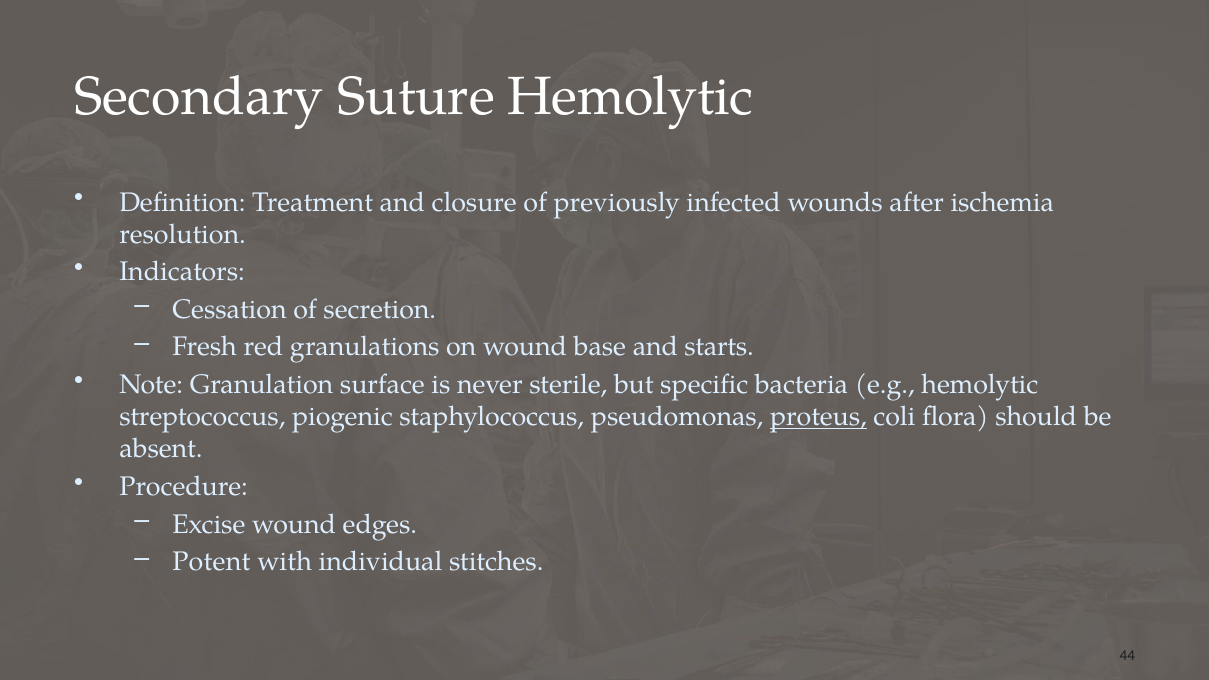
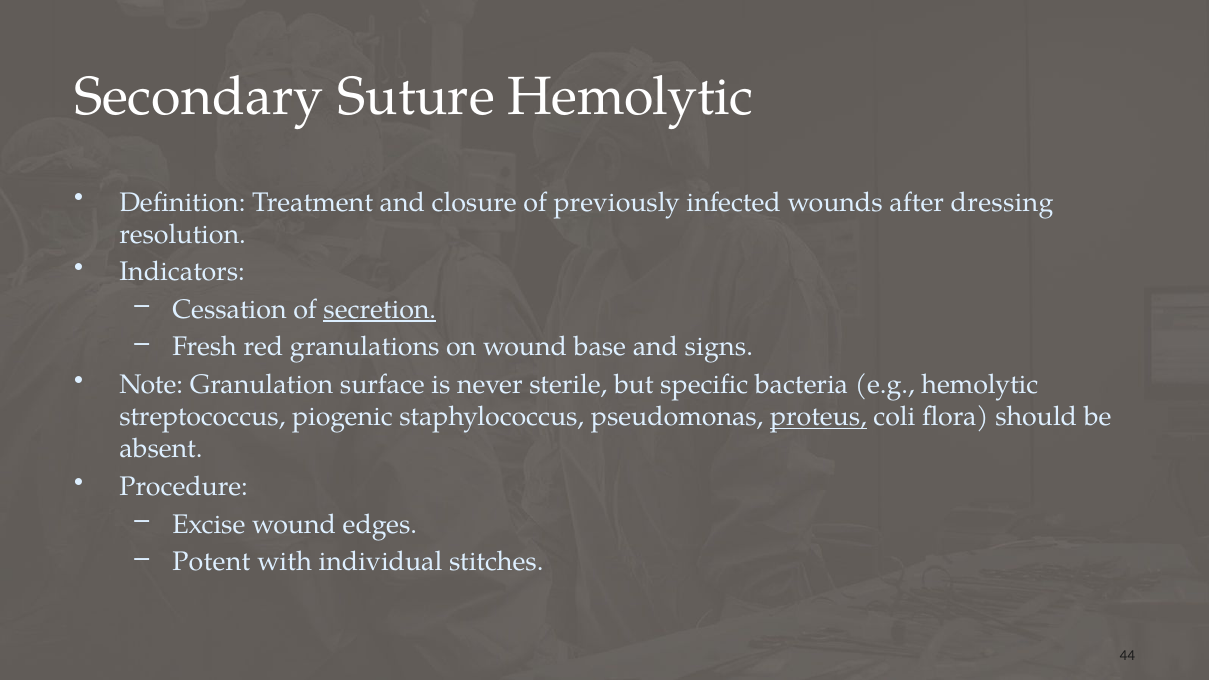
ischemia: ischemia -> dressing (1002, 202)
secretion underline: none -> present (380, 310)
starts: starts -> signs (719, 347)
